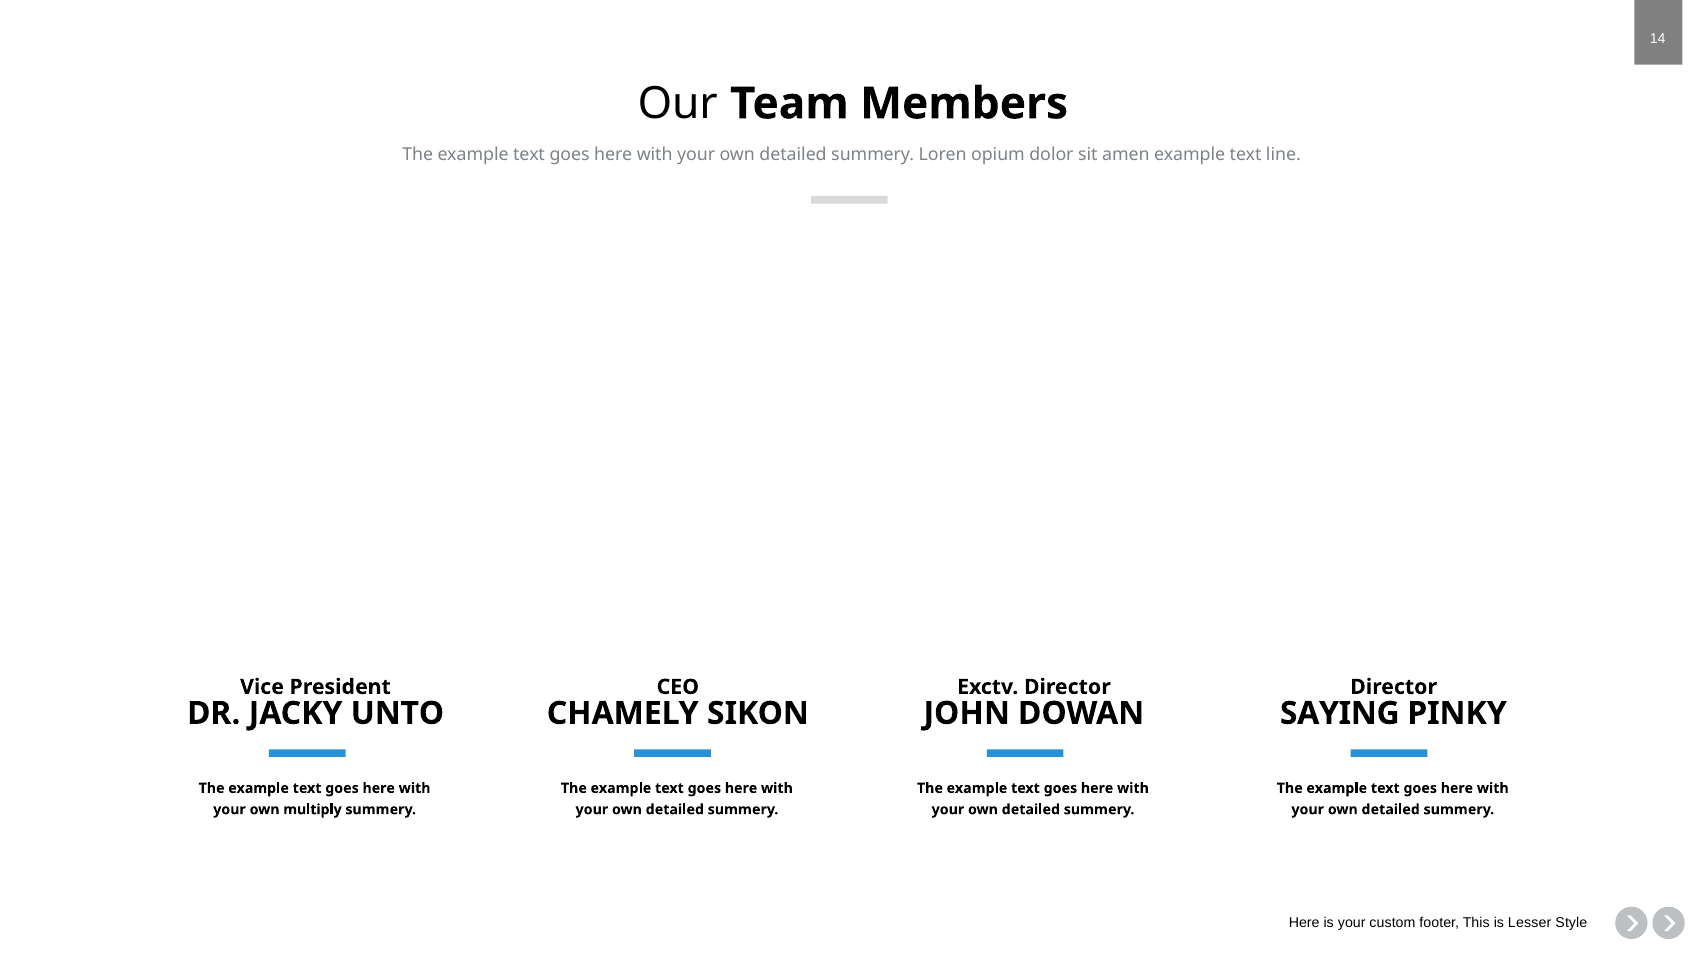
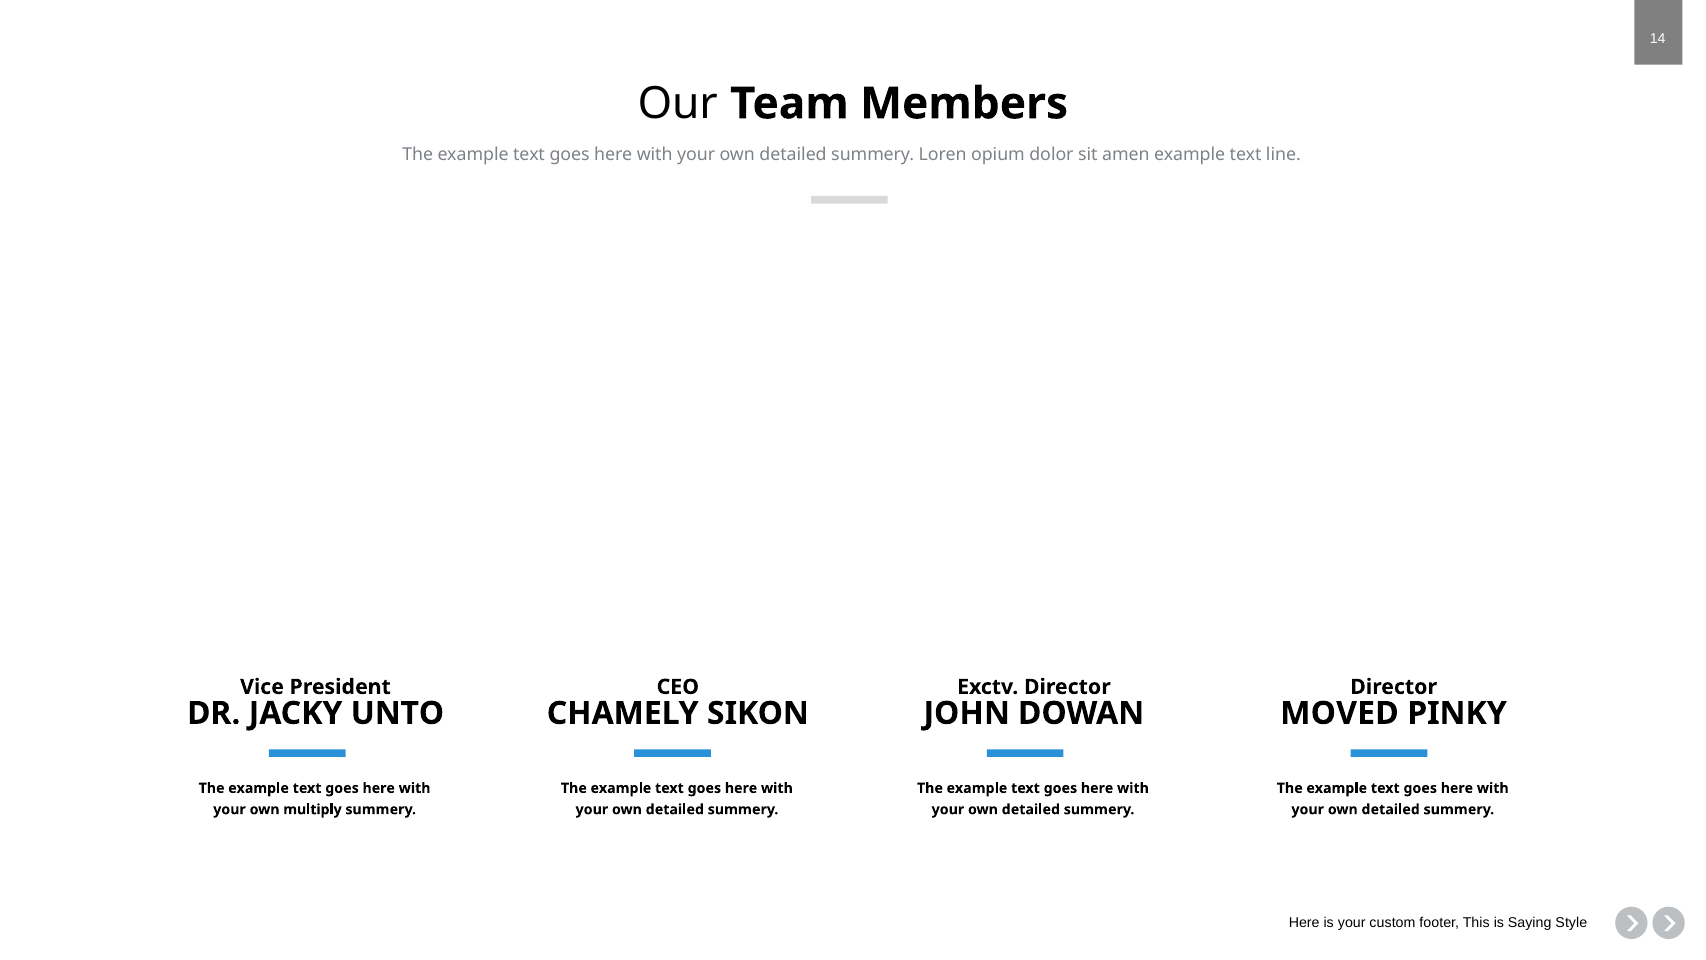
SAYING: SAYING -> MOVED (1339, 713)
Lesser: Lesser -> Saying (1530, 922)
